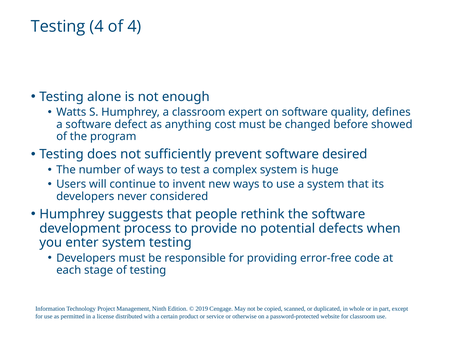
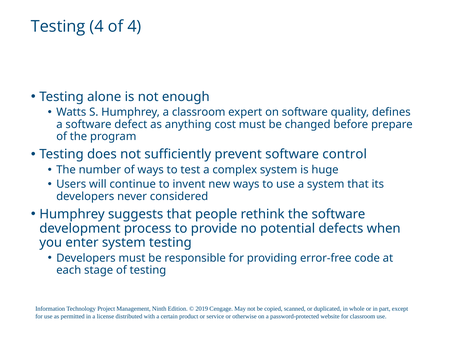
showed: showed -> prepare (392, 125)
desired: desired -> control (345, 155)
